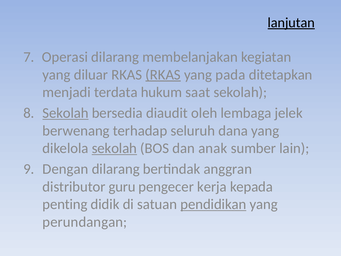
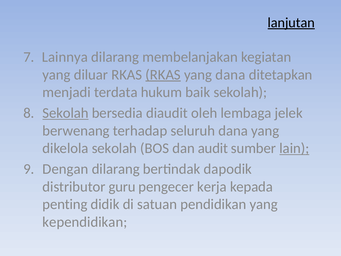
Operasi: Operasi -> Lainnya (65, 57)
yang pada: pada -> dana (230, 75)
saat: saat -> baik (198, 92)
sekolah underline: present -> none (114, 148)
anak: anak -> audit (213, 148)
lain underline: none -> present (294, 148)
anggran: anggran -> dapodik (228, 169)
pendidikan underline: present -> none (213, 204)
perundangan: perundangan -> kependidikan (85, 222)
